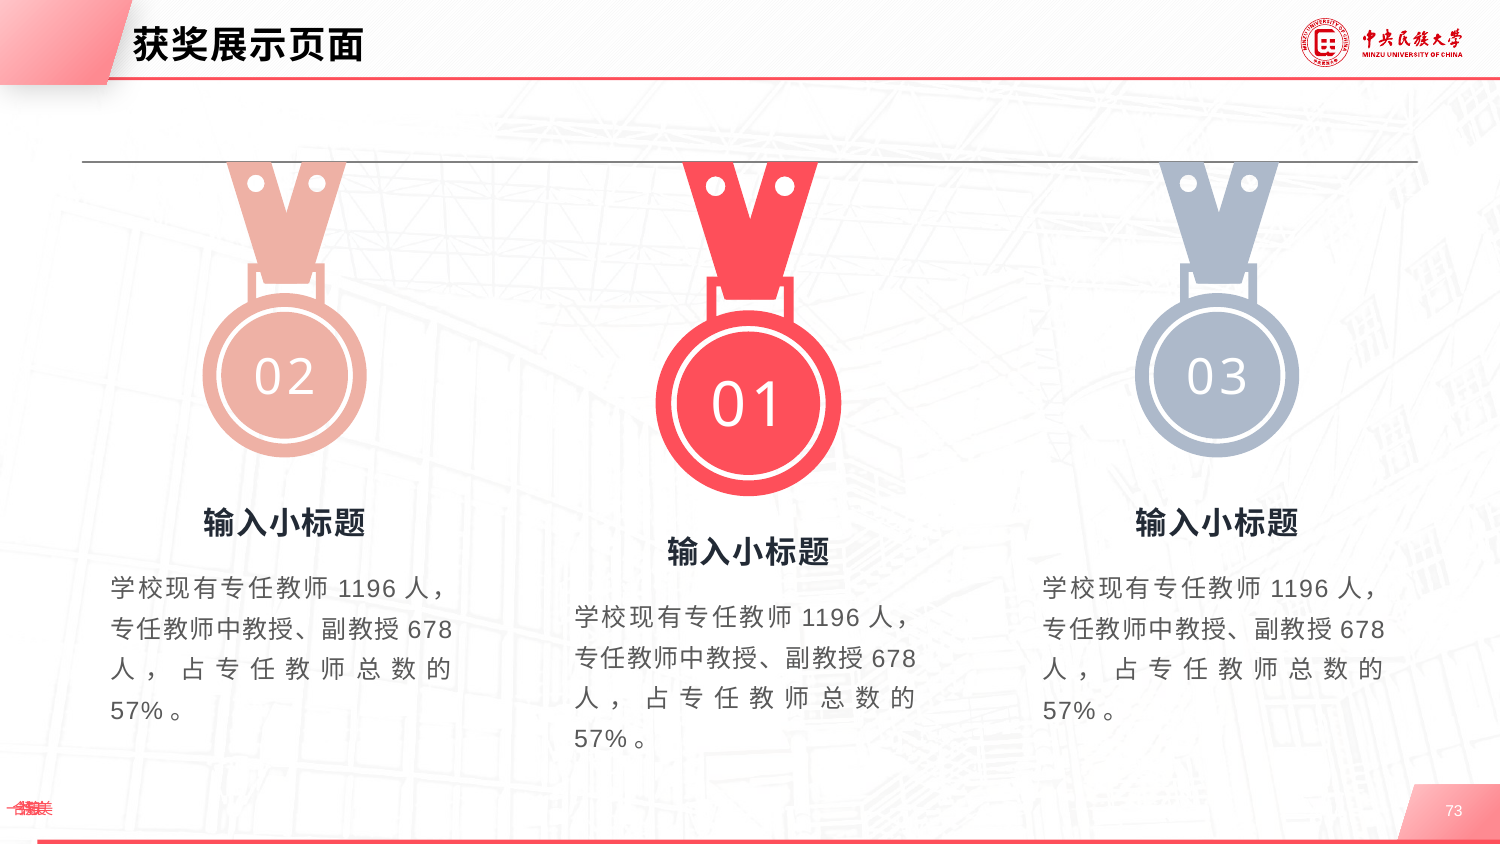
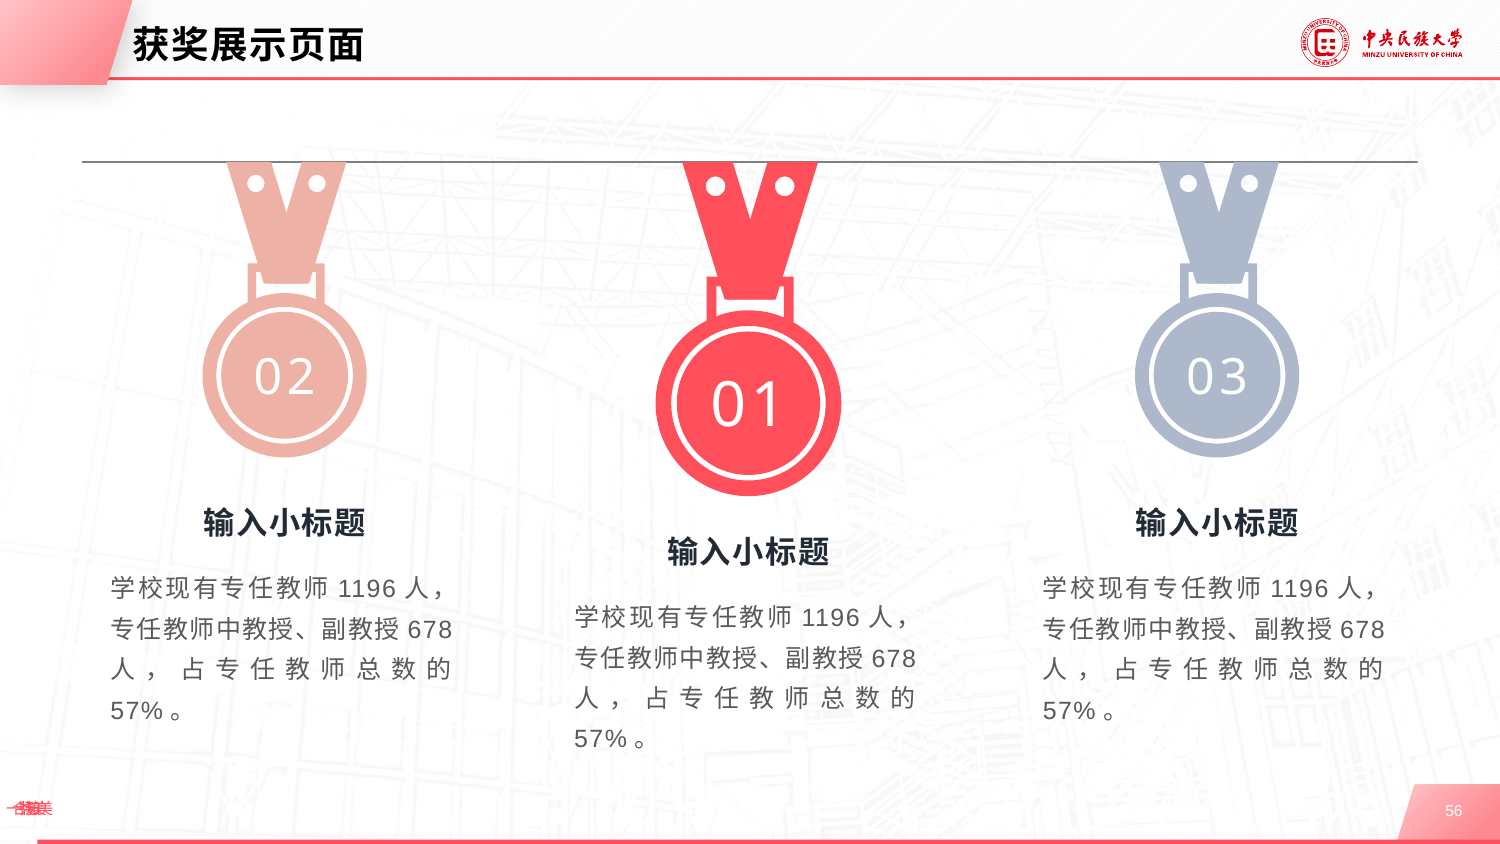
73: 73 -> 56 (1454, 811)
